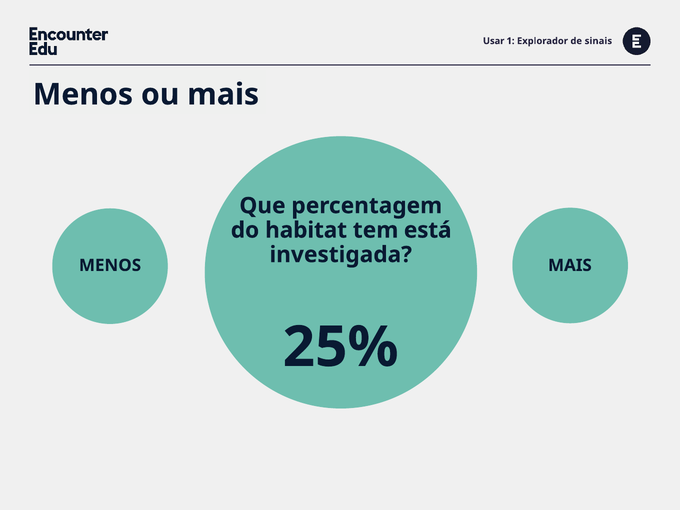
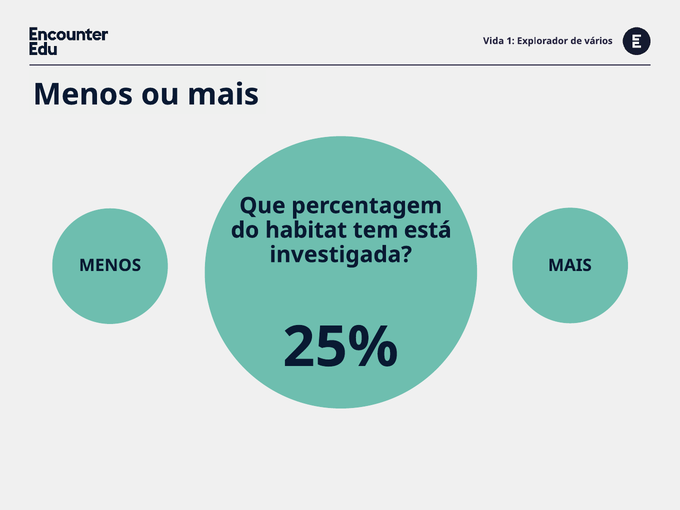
Usar: Usar -> Vida (494, 41)
sinais: sinais -> vários (598, 41)
